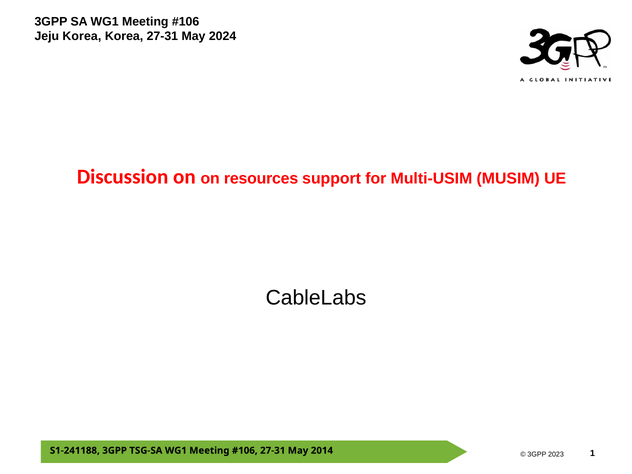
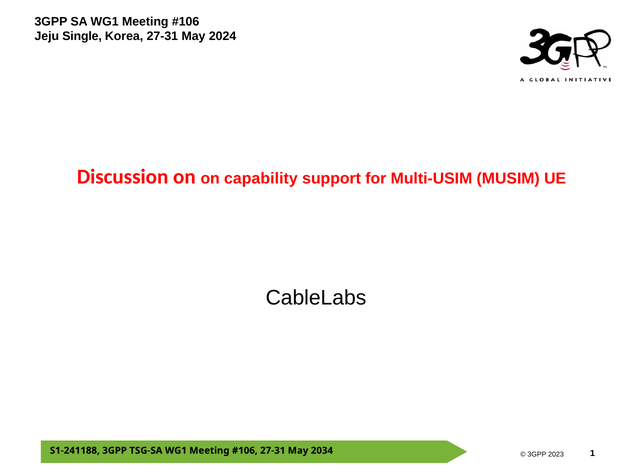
Korea: Korea -> Single (82, 36)
resources: resources -> capability (261, 179)
2014: 2014 -> 2034 (322, 451)
